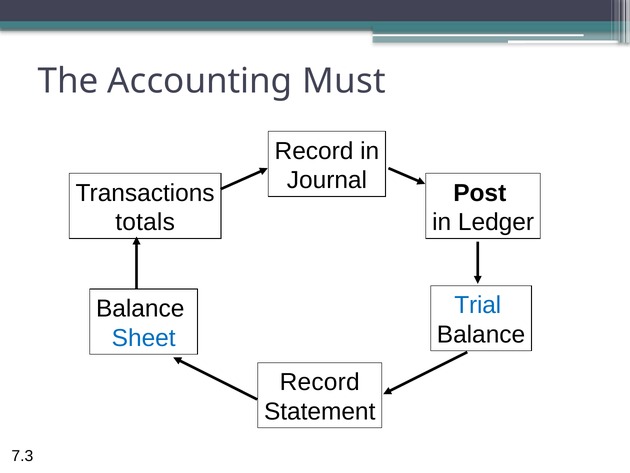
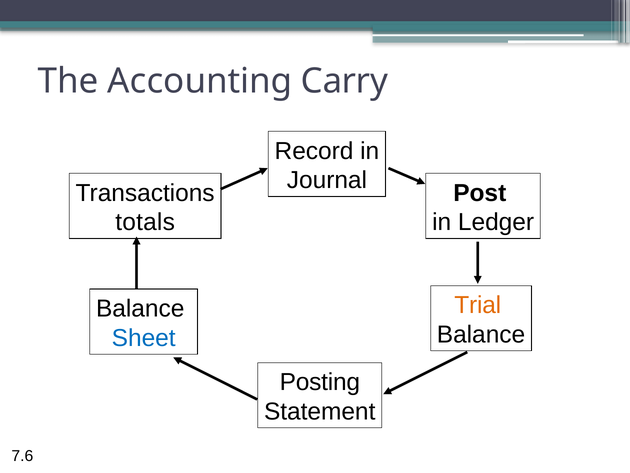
Must: Must -> Carry (344, 81)
Trial colour: blue -> orange (478, 305)
Record: Record -> Posting (320, 382)
7.3: 7.3 -> 7.6 (22, 455)
